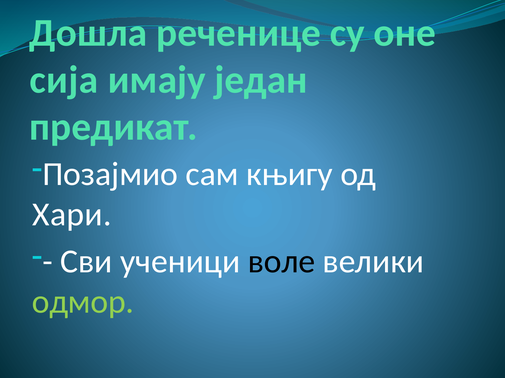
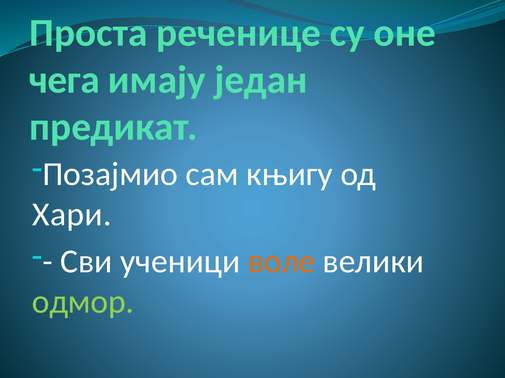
Дошла: Дошла -> Проста (88, 33)
сија: сија -> чега (64, 80)
воле colour: black -> orange (282, 262)
